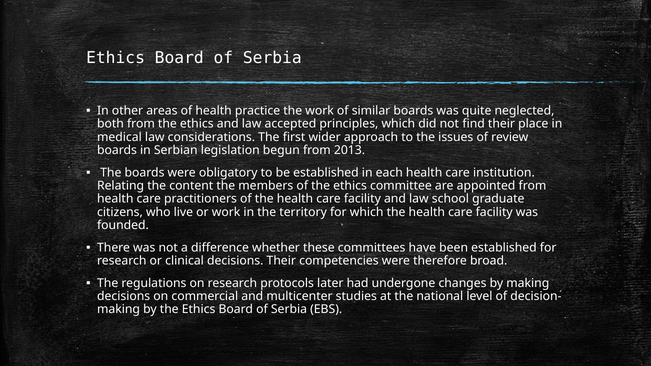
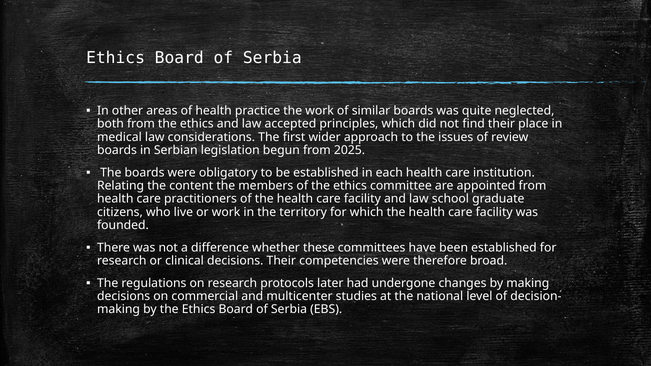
2013: 2013 -> 2025 (350, 150)
